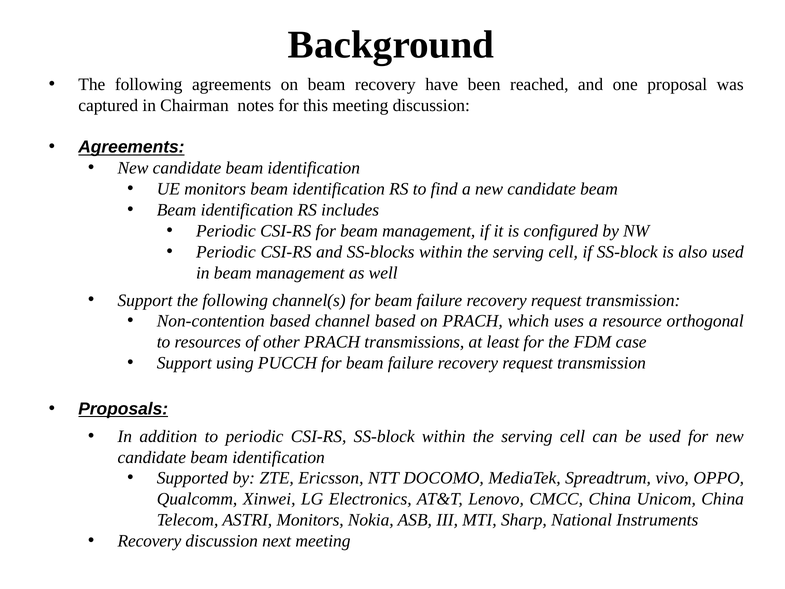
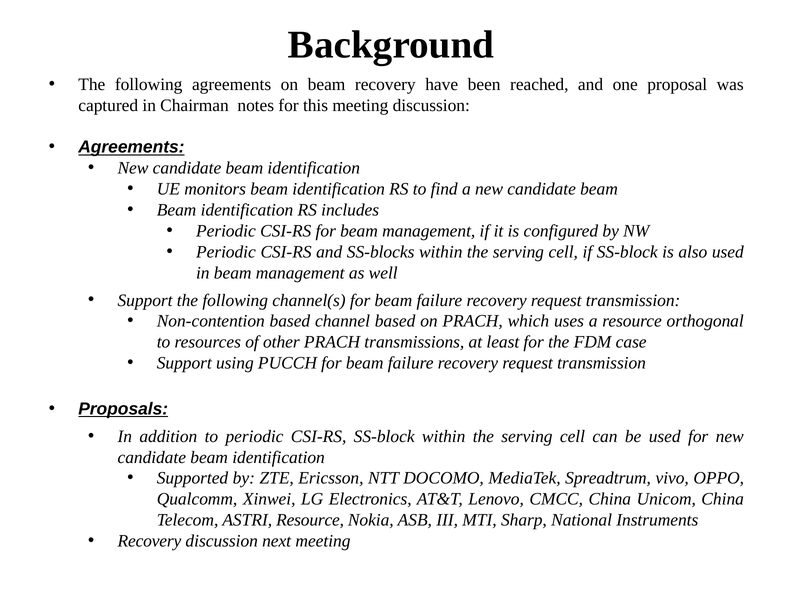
ASTRI Monitors: Monitors -> Resource (310, 520)
